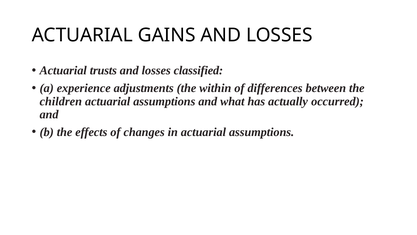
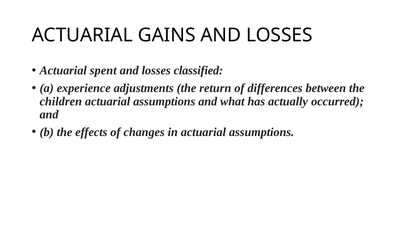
trusts: trusts -> spent (103, 71)
within: within -> return (215, 88)
